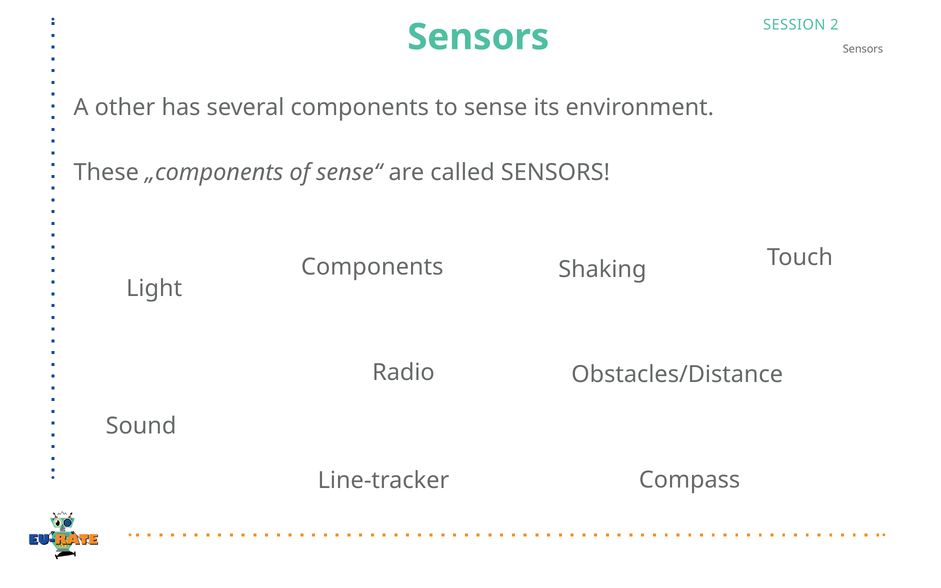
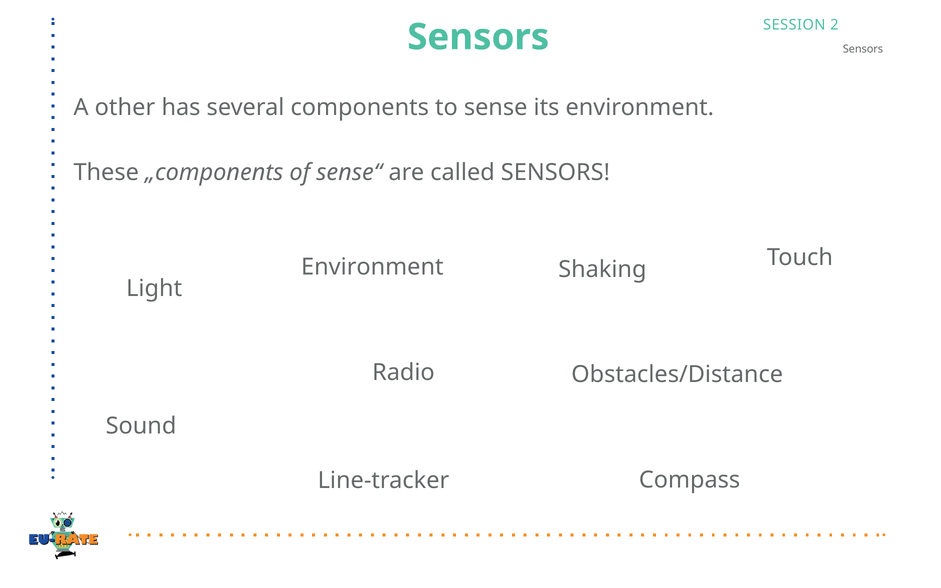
Components: Components -> Environment (372, 267)
